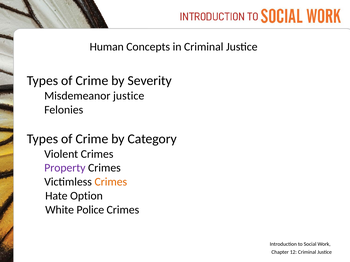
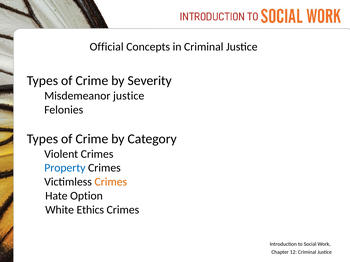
Human: Human -> Official (107, 47)
Property colour: purple -> blue (65, 168)
Police: Police -> Ethics (90, 210)
